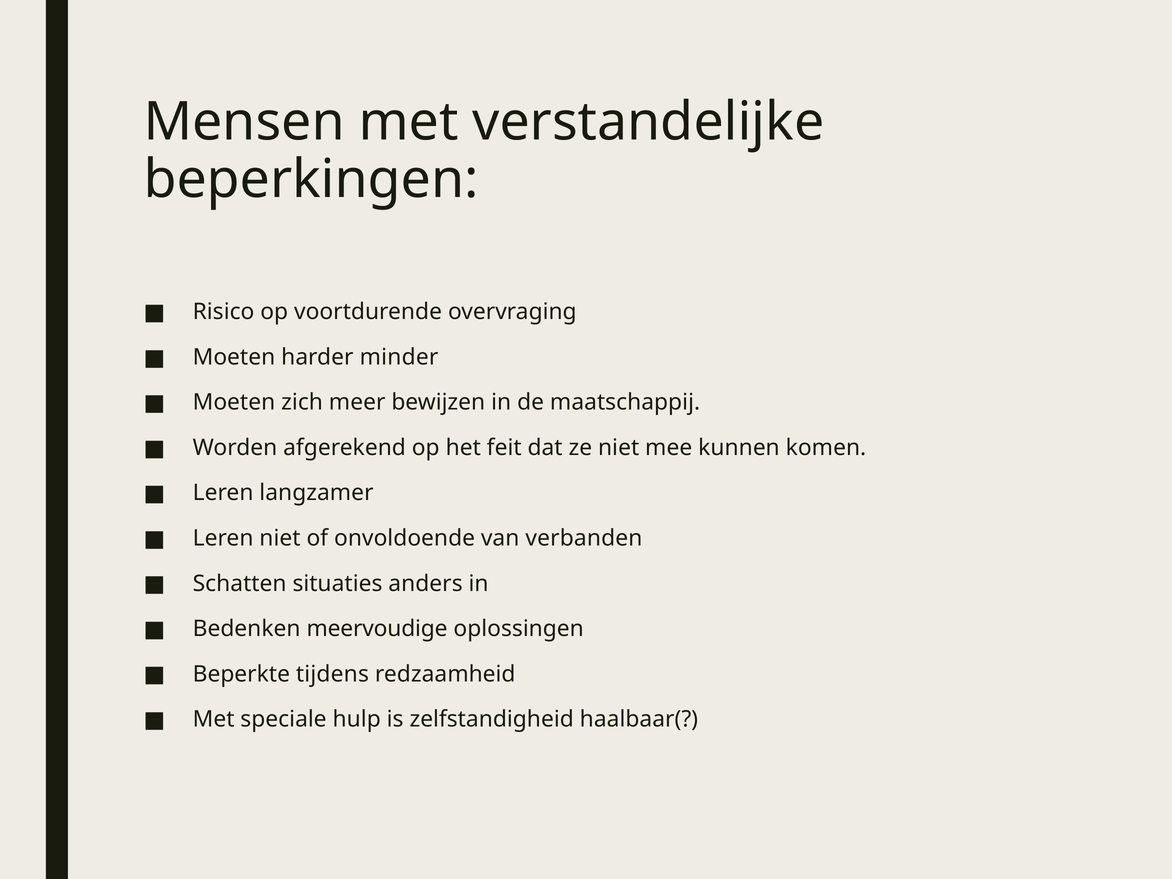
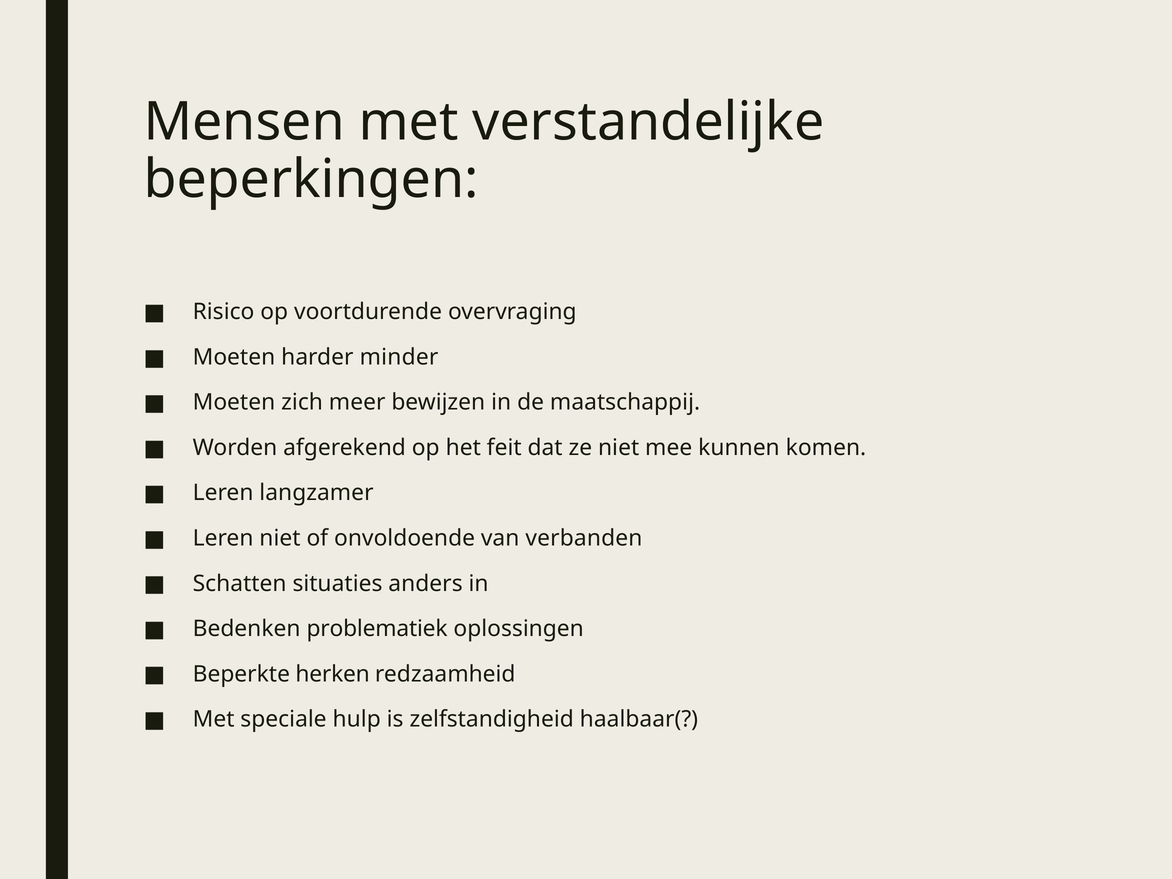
meervoudige: meervoudige -> problematiek (377, 629)
tijdens: tijdens -> herken (333, 674)
